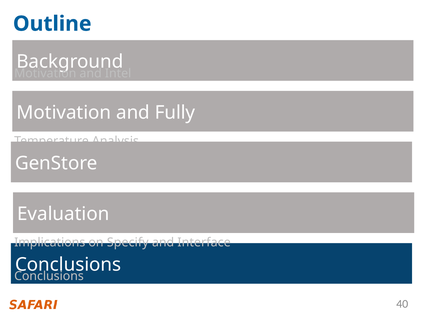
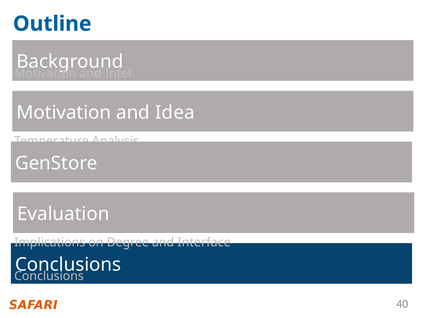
Fully: Fully -> Idea (175, 112)
Specify: Specify -> Degree (128, 242)
